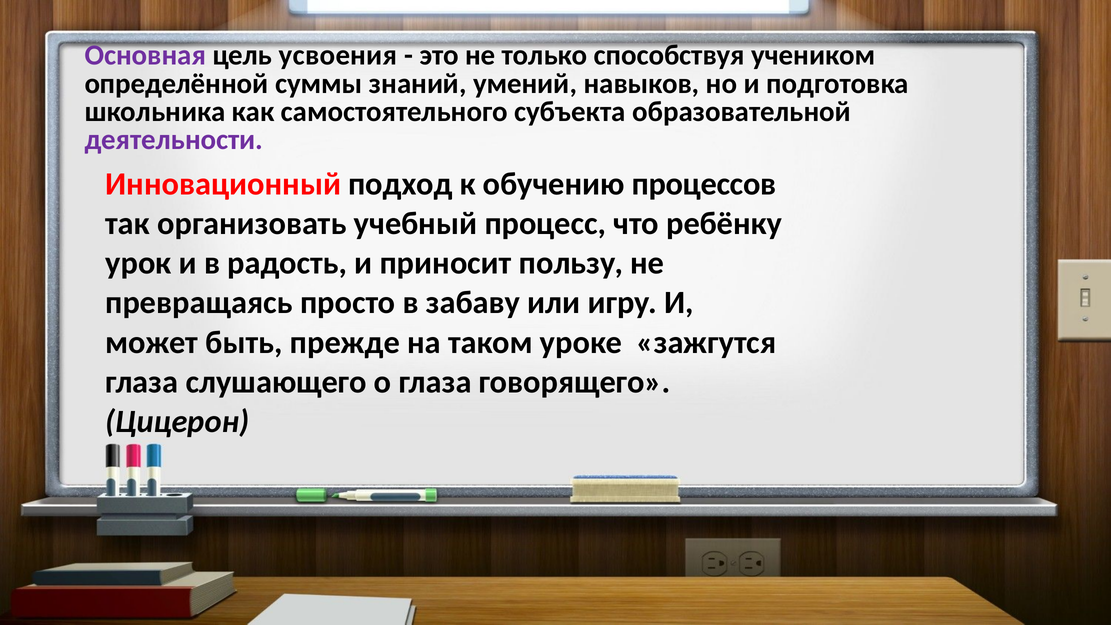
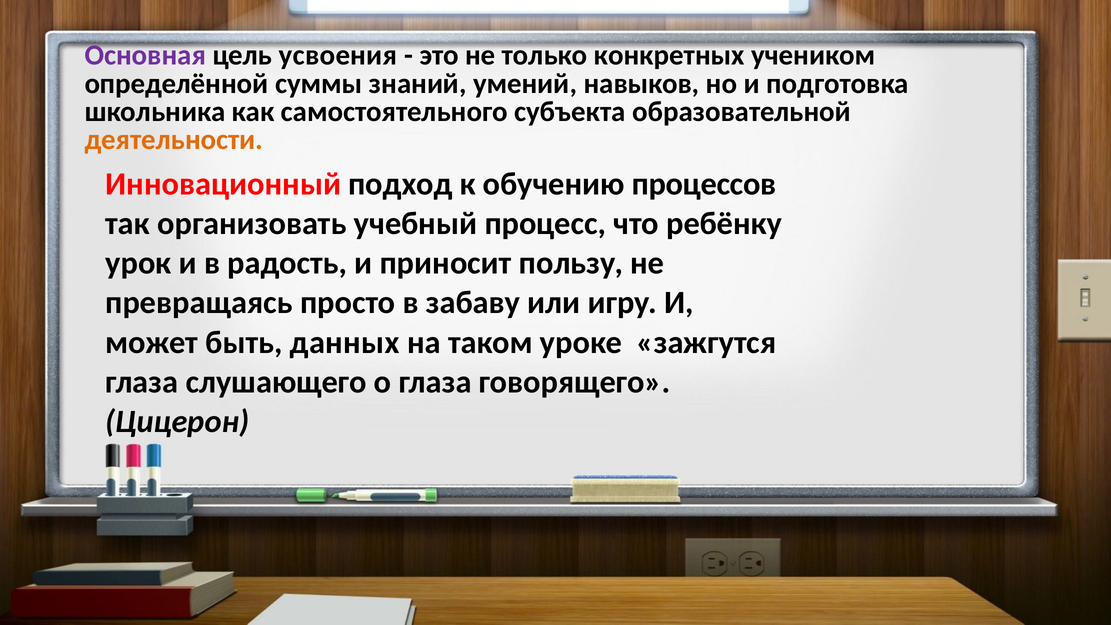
способствуя: способствуя -> конкретных (669, 55)
деятельности colour: purple -> orange (174, 140)
прежде: прежде -> данных (345, 342)
